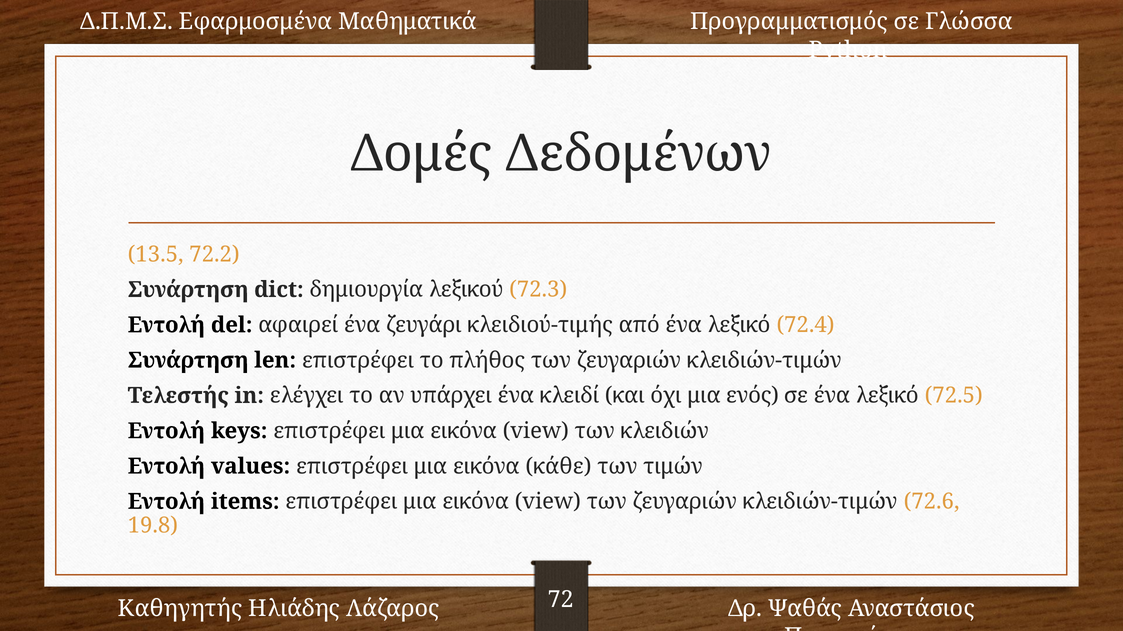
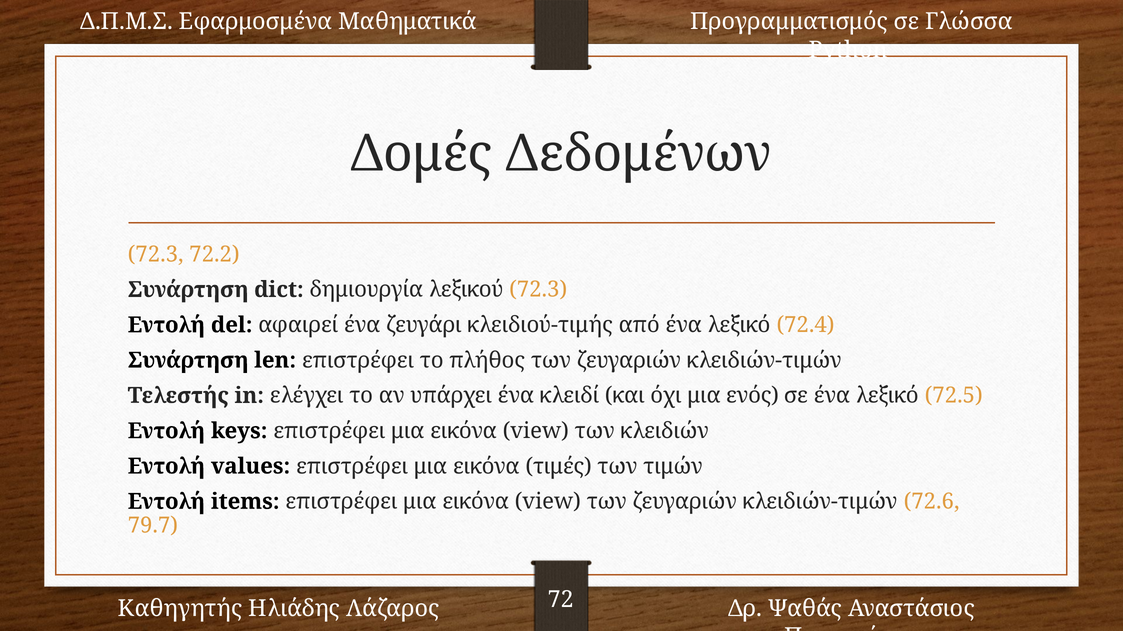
13.5: 13.5 -> 72.3 (156, 255)
κάθε: κάθε -> τιμές (559, 467)
19.8: 19.8 -> 79.7 (153, 526)
